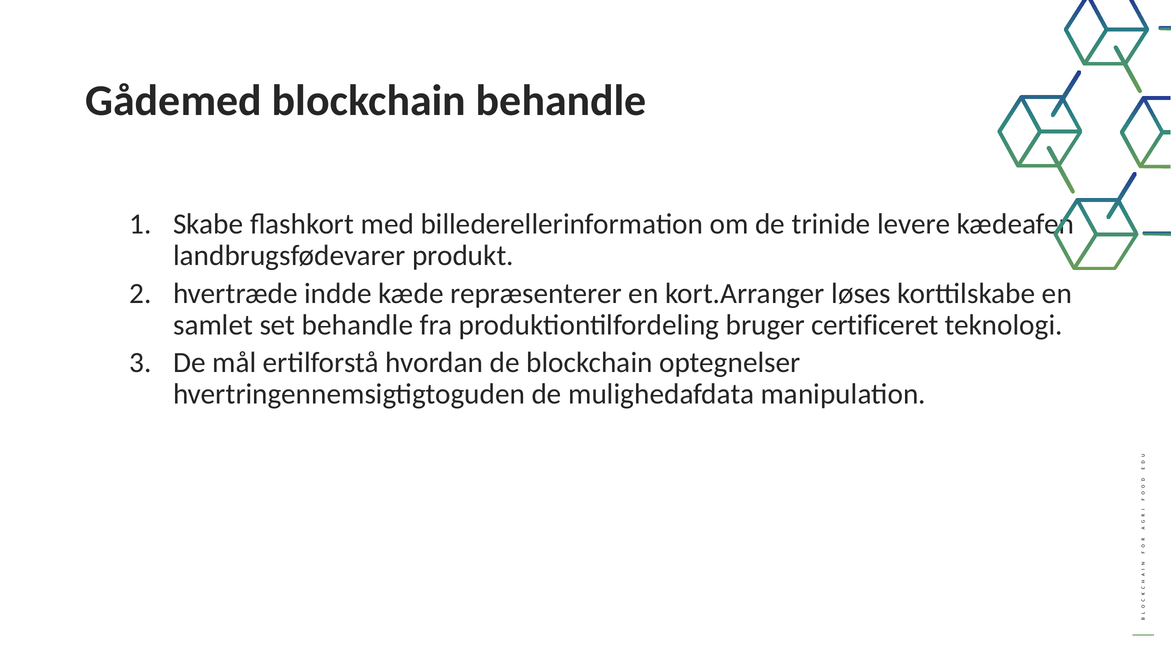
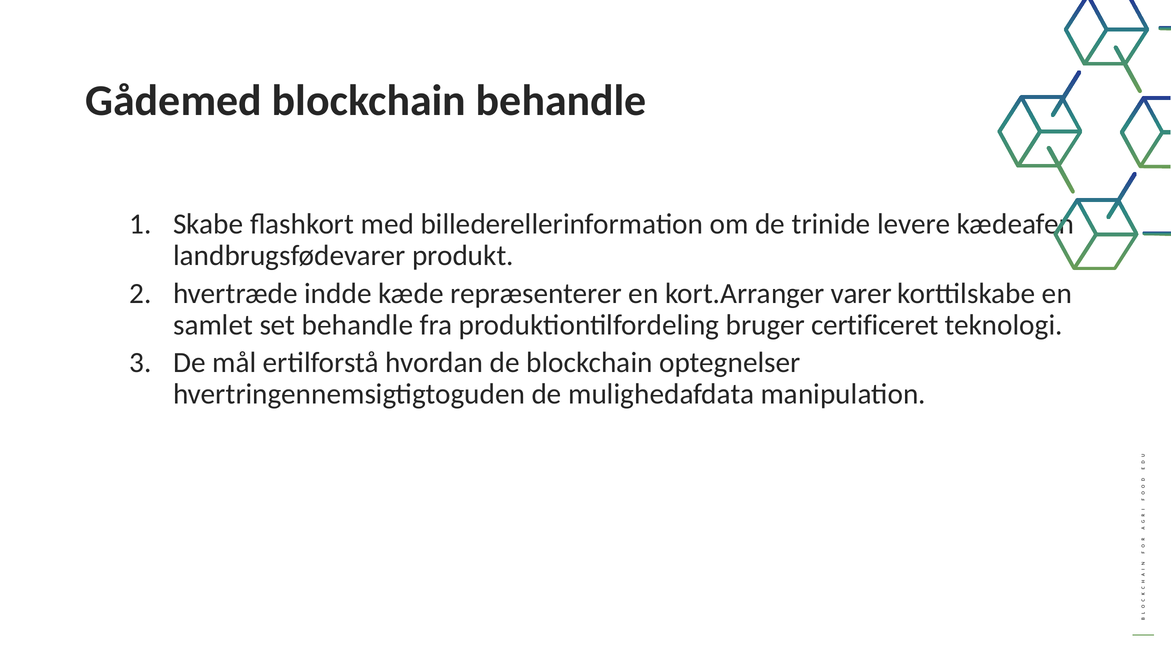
løses: løses -> varer (861, 293)
